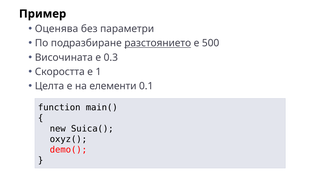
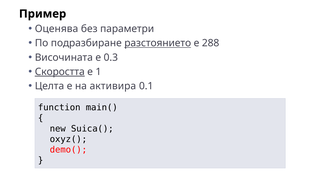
500: 500 -> 288 (211, 43)
Скоростта underline: none -> present (60, 72)
елементи: елементи -> активира (113, 86)
